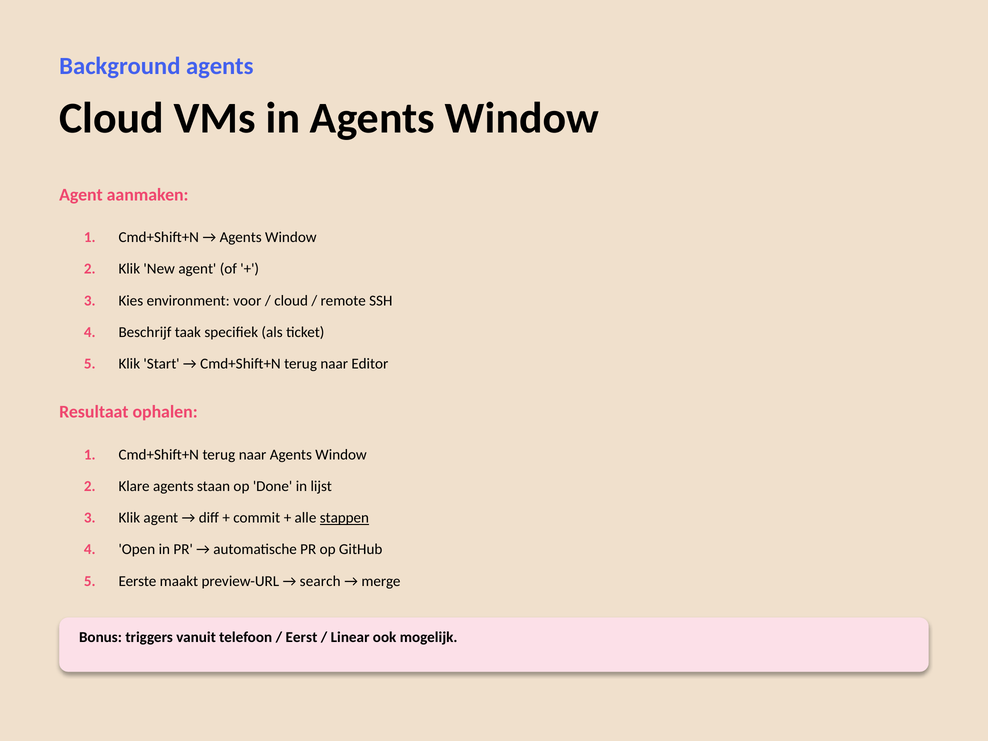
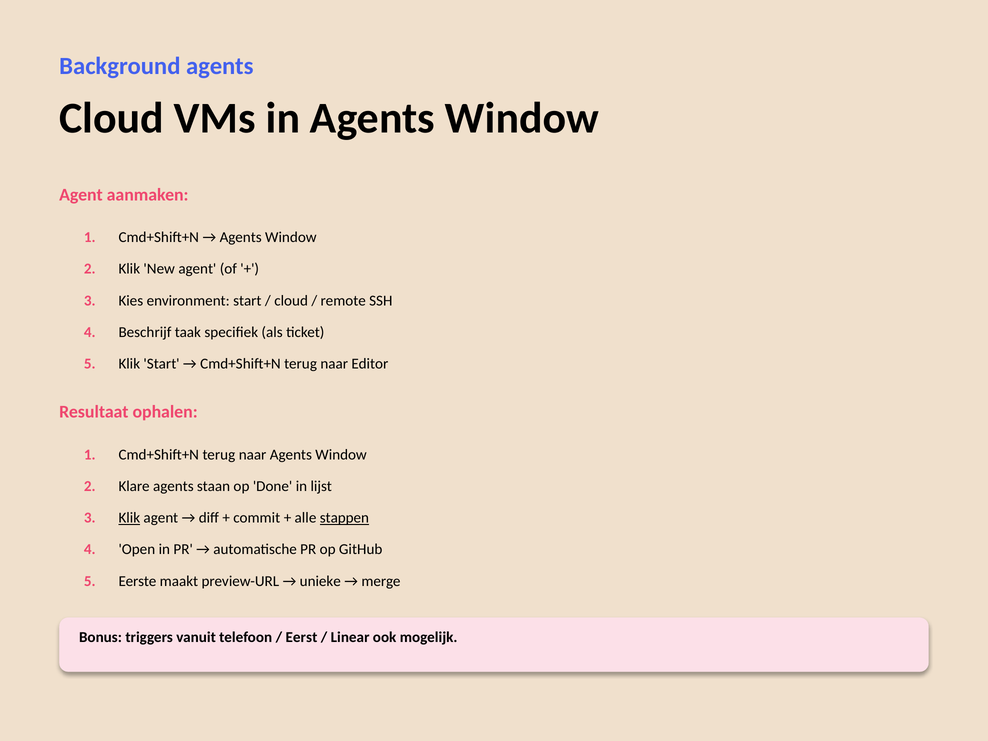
environment voor: voor -> start (247, 301)
Klik underline: none -> present (129, 518)
search: search -> unieke (320, 581)
